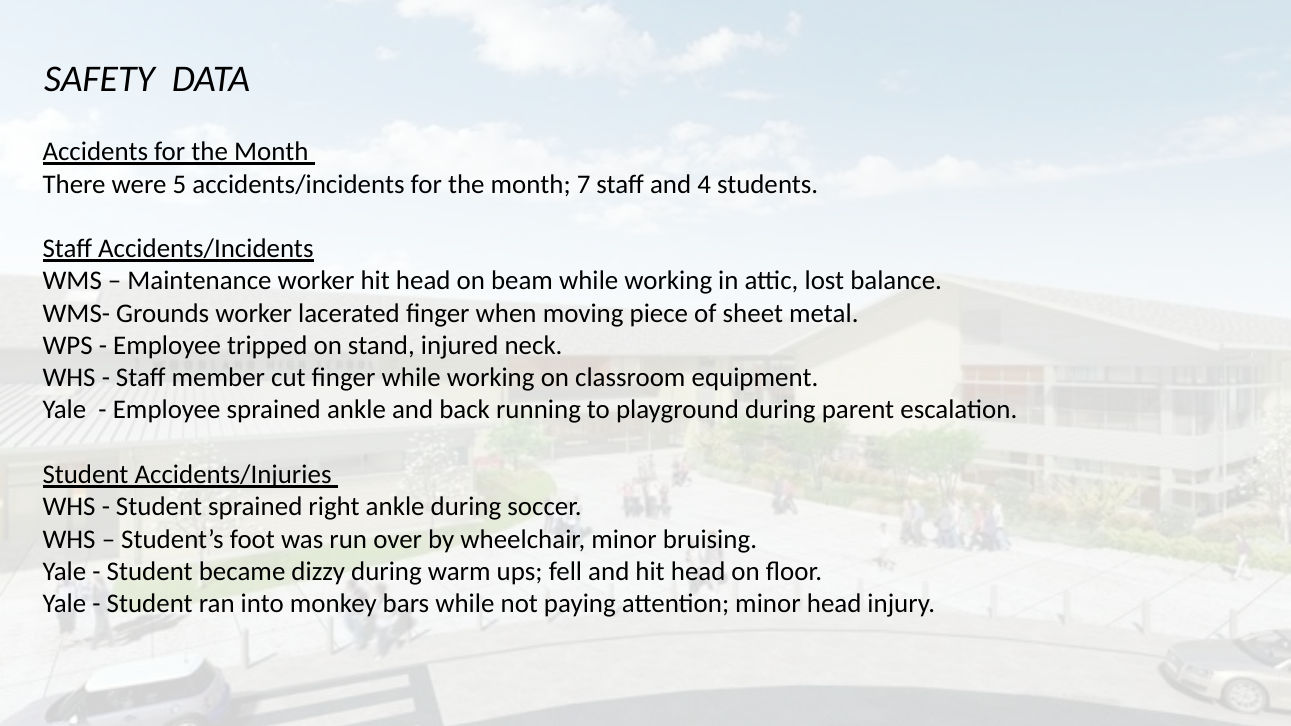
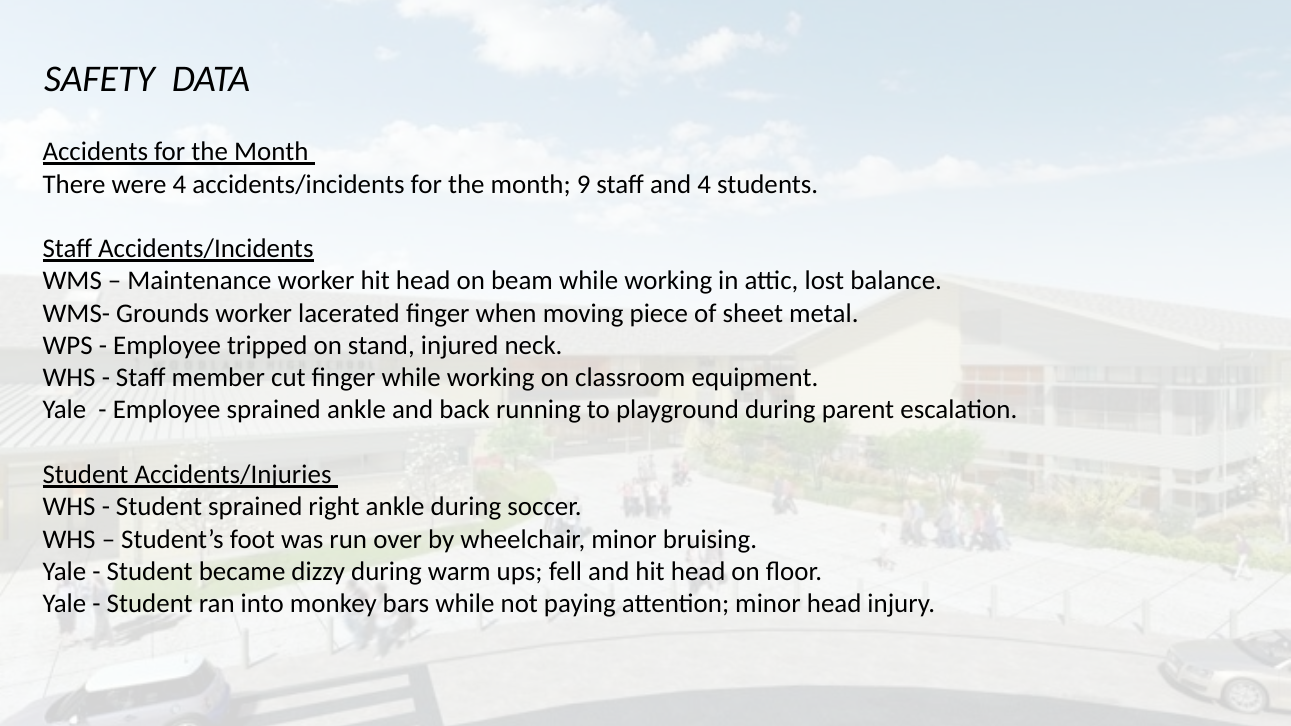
were 5: 5 -> 4 (179, 184)
7: 7 -> 9 (584, 184)
